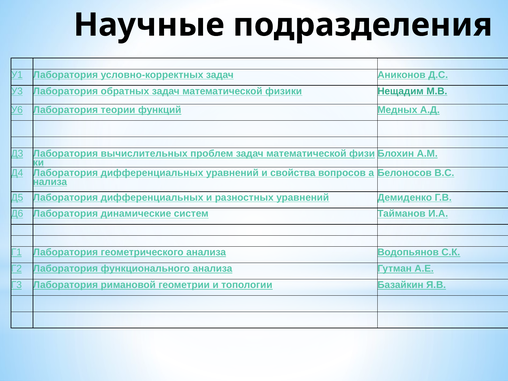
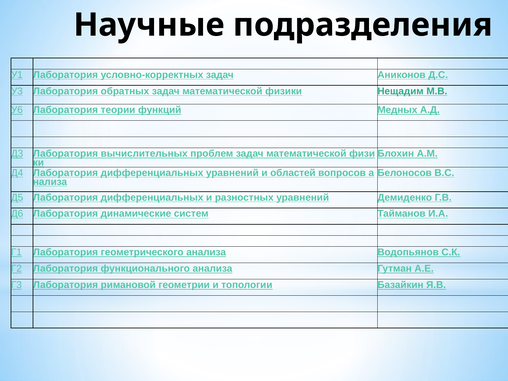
свойства: свойства -> областей (293, 173)
